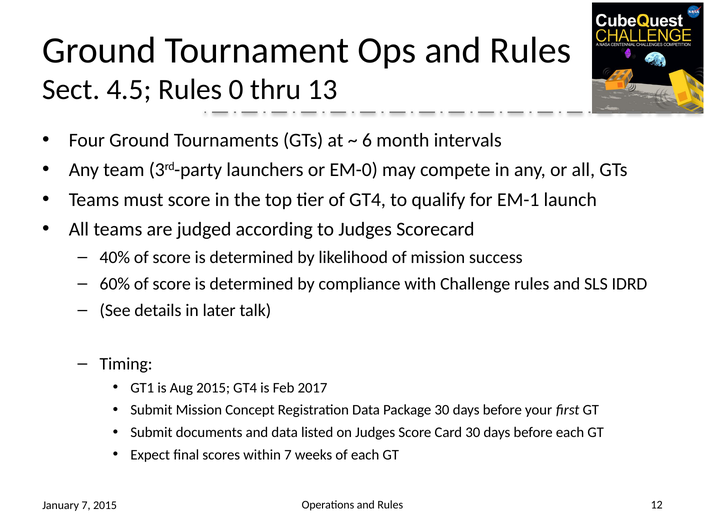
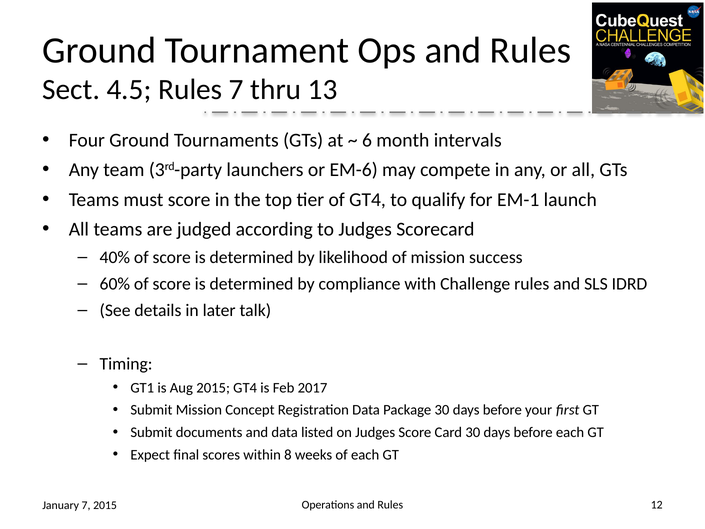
Rules 0: 0 -> 7 (236, 90)
EM-0: EM-0 -> EM-6 (354, 170)
within 7: 7 -> 8 (288, 454)
